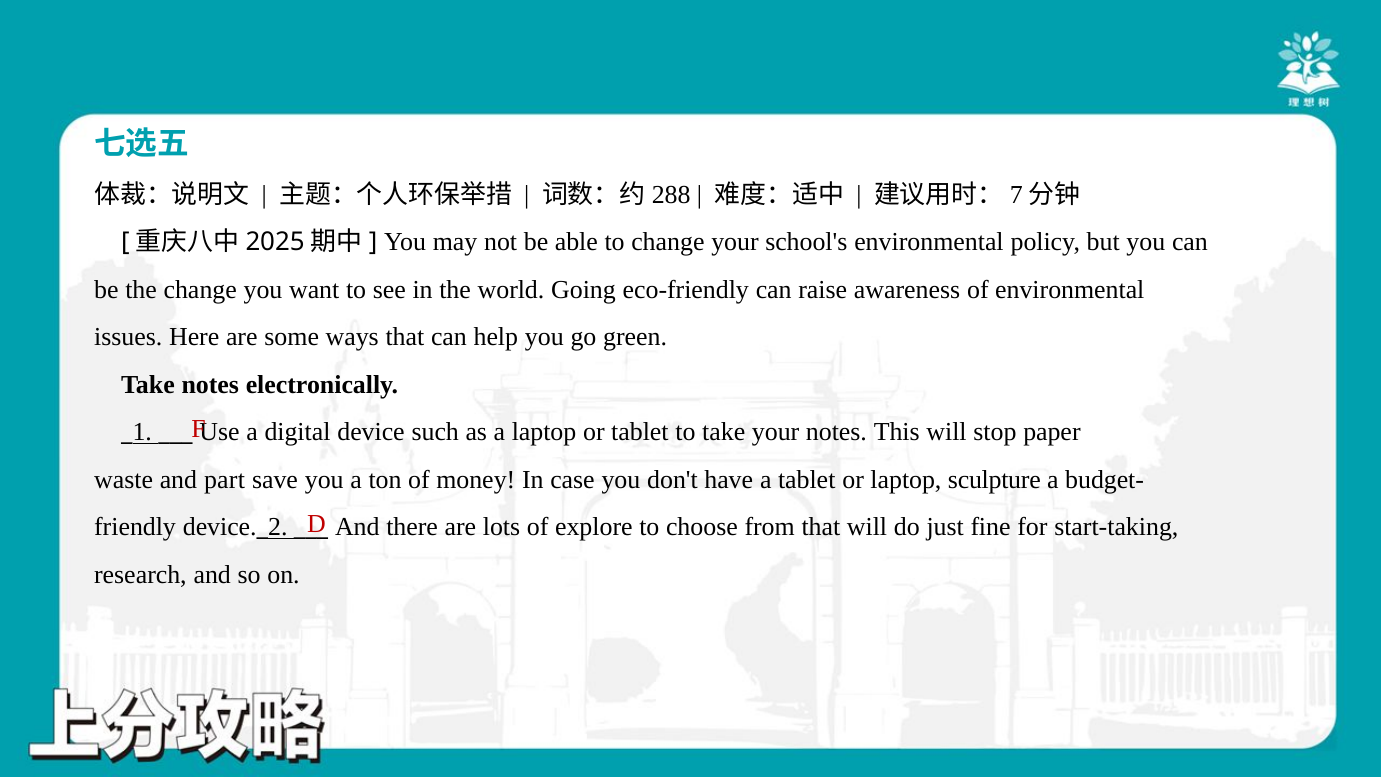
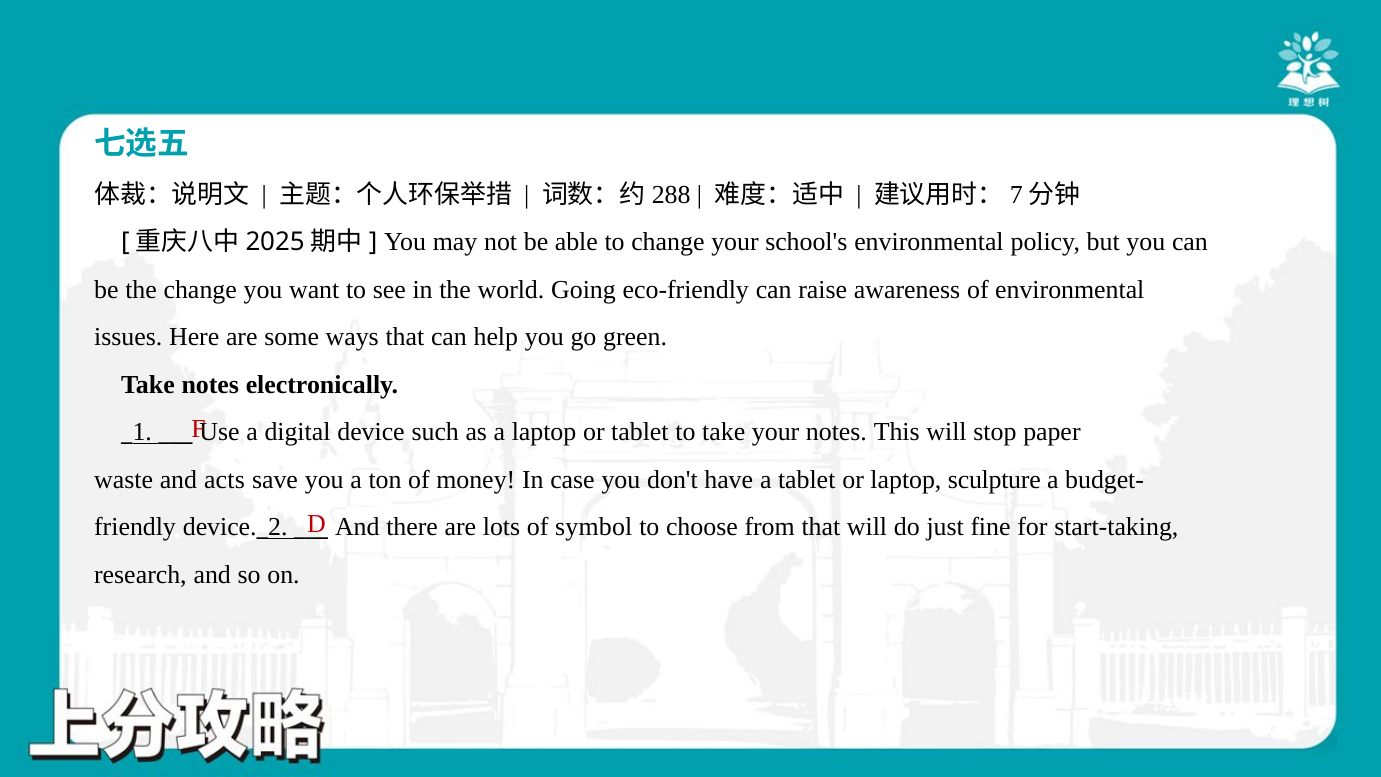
part: part -> acts (224, 480)
explore: explore -> symbol (594, 527)
